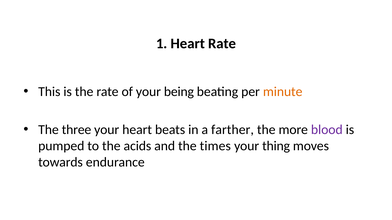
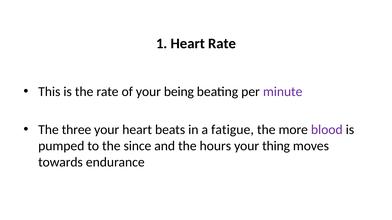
minute colour: orange -> purple (283, 92)
farther: farther -> fatigue (233, 130)
acids: acids -> since (137, 146)
times: times -> hours (215, 146)
